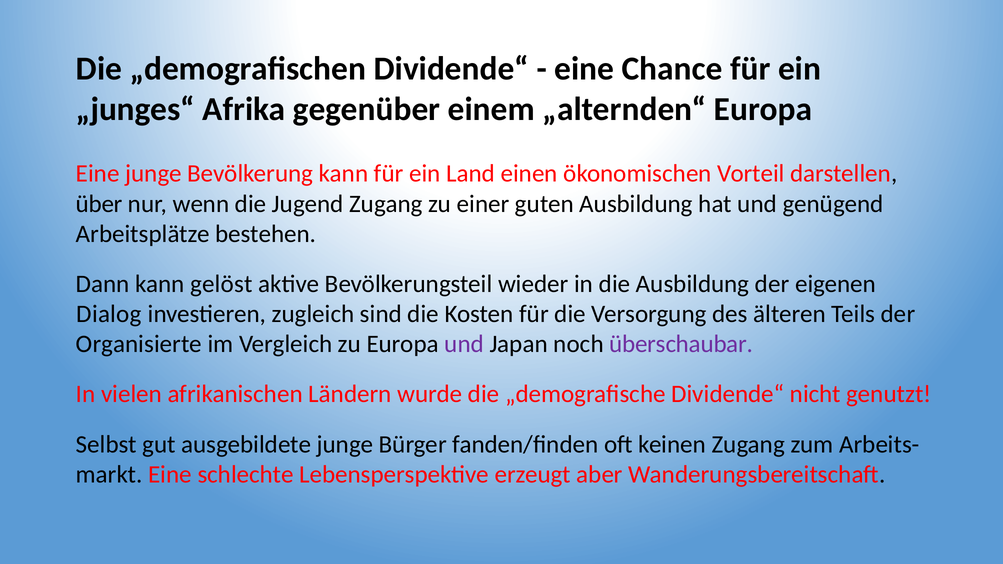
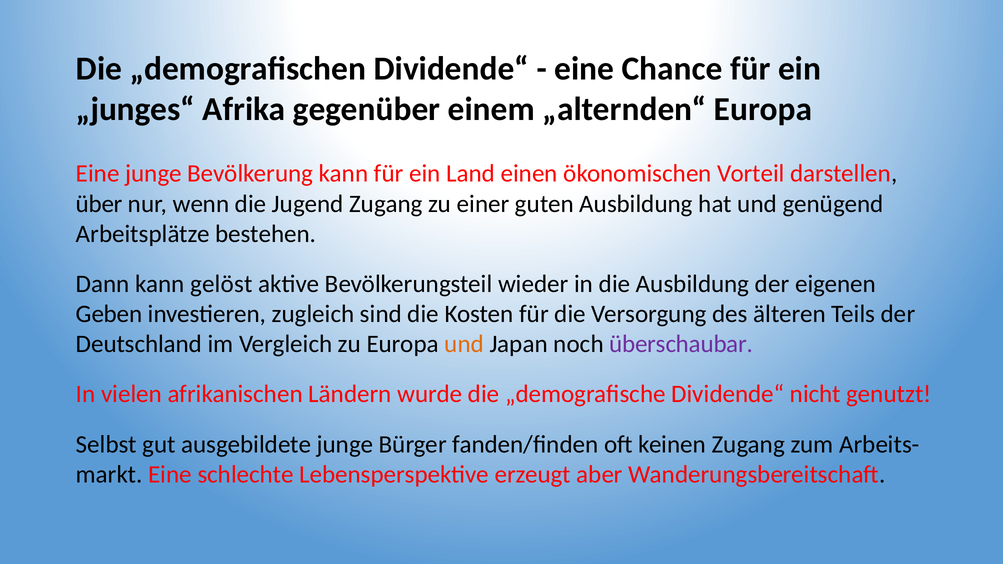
Dialog: Dialog -> Geben (109, 314)
Organisierte: Organisierte -> Deutschland (139, 344)
und colour: purple -> orange (464, 344)
